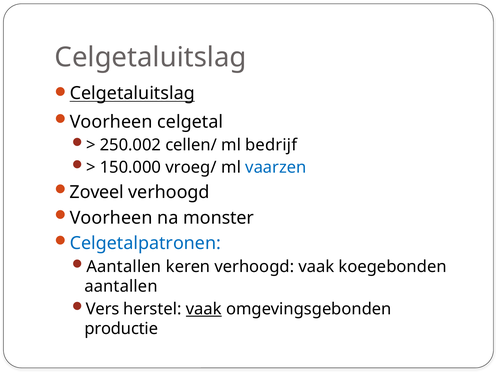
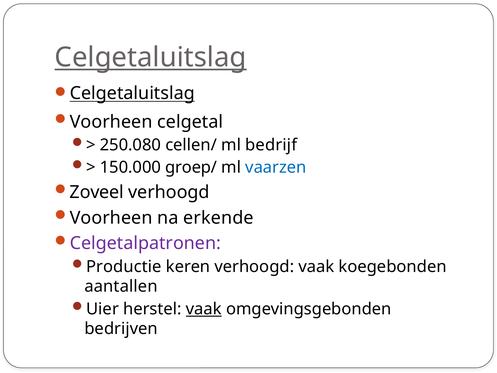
Celgetaluitslag underline: none -> present (151, 57)
250.002: 250.002 -> 250.080 (130, 145)
vroeg/: vroeg/ -> groep/ (191, 167)
monster: monster -> erkende (219, 218)
Celgetalpatronen colour: blue -> purple (145, 243)
Aantallen: Aantallen -> Productie (124, 266)
Vers: Vers -> Uier (102, 309)
productie: productie -> bedrijven (121, 329)
